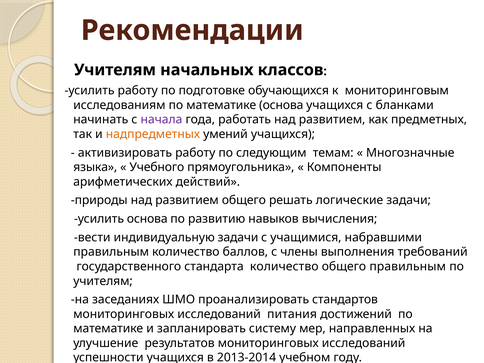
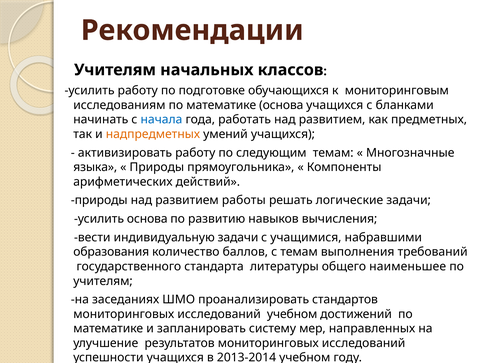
начала colour: purple -> blue (161, 120)
Учебного: Учебного -> Природы (157, 167)
развитием общего: общего -> работы (244, 200)
правильным: правильным -> образования (111, 252)
с члены: члены -> темам (299, 252)
стандарта количество: количество -> литературы (284, 266)
общего правильным: правильным -> наименьшее (408, 266)
исследований питания: питания -> учебном (292, 314)
